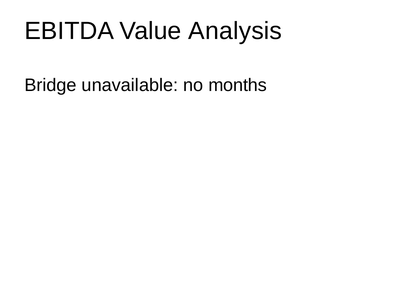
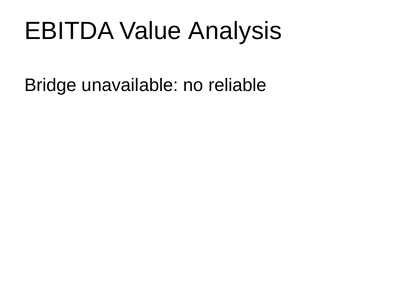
months: months -> reliable (238, 85)
